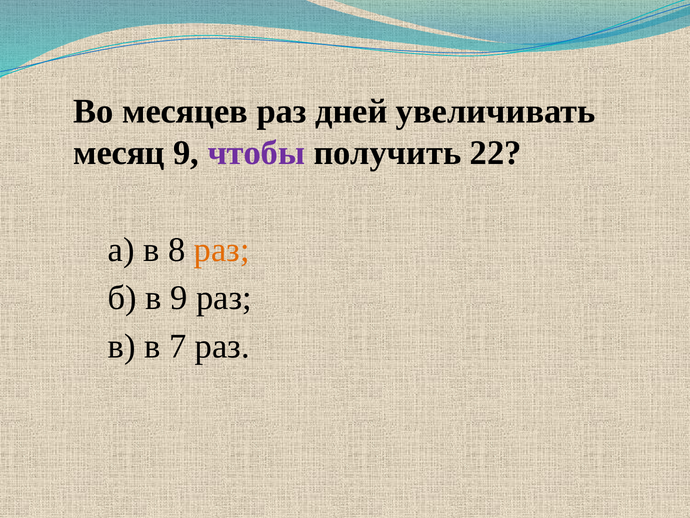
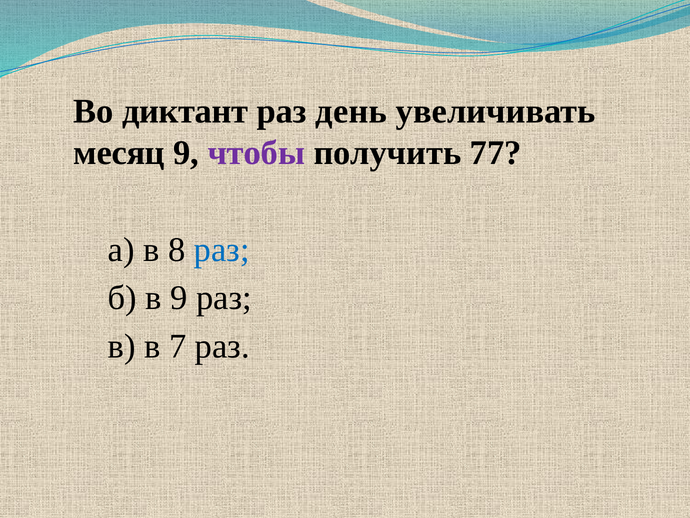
месяцев: месяцев -> диктант (185, 111)
дней: дней -> день (351, 111)
22: 22 -> 77 (496, 153)
раз colour: orange -> blue (222, 249)
